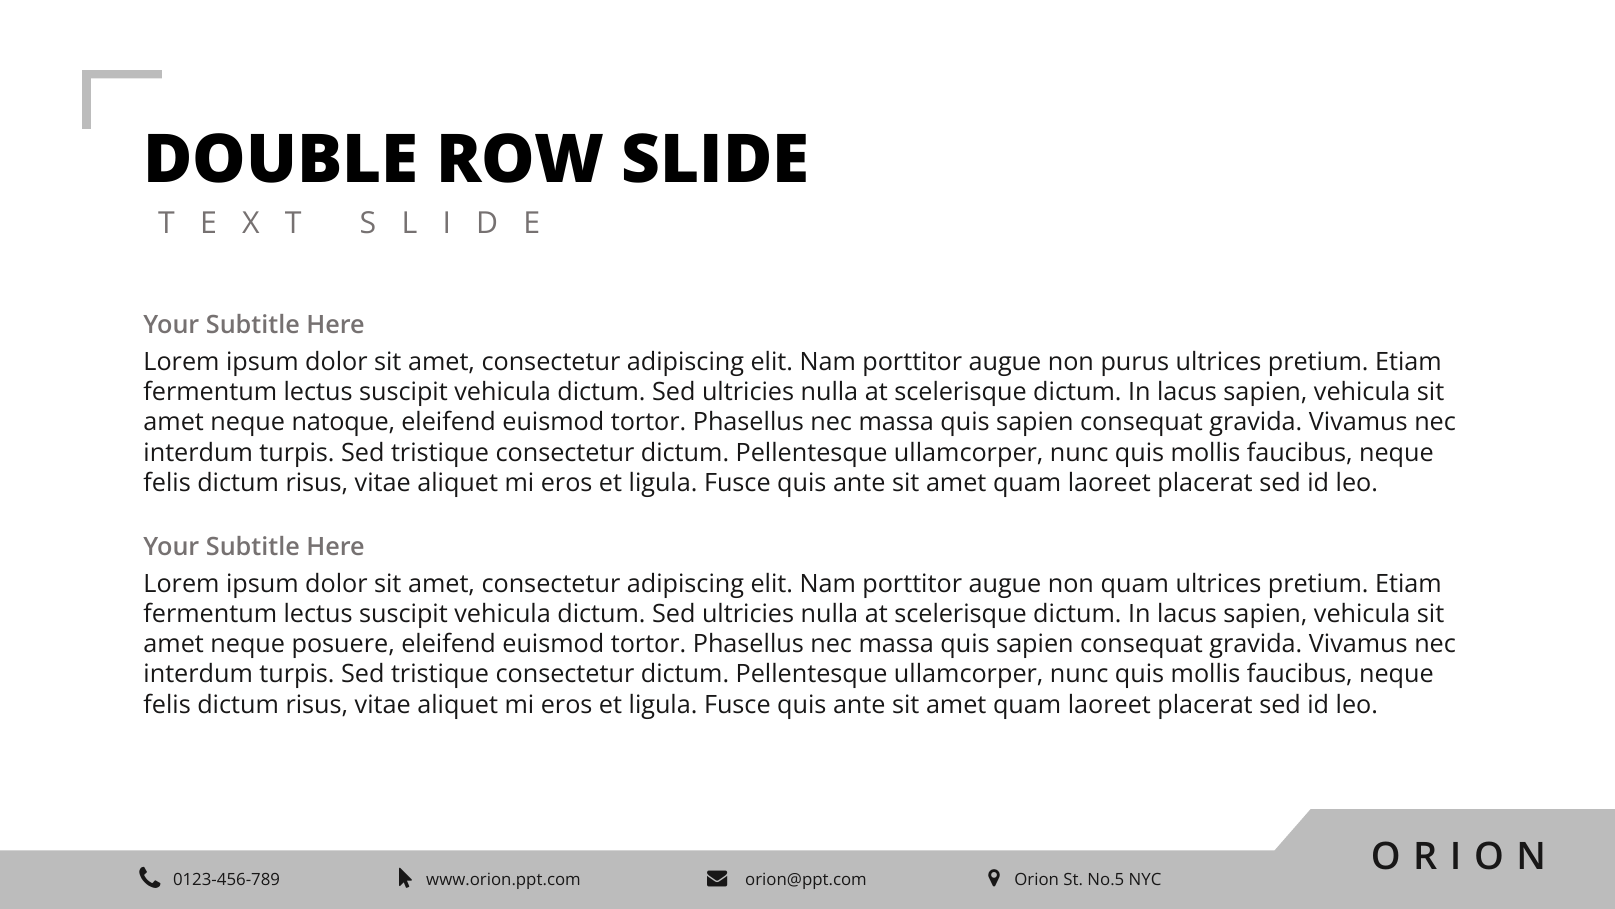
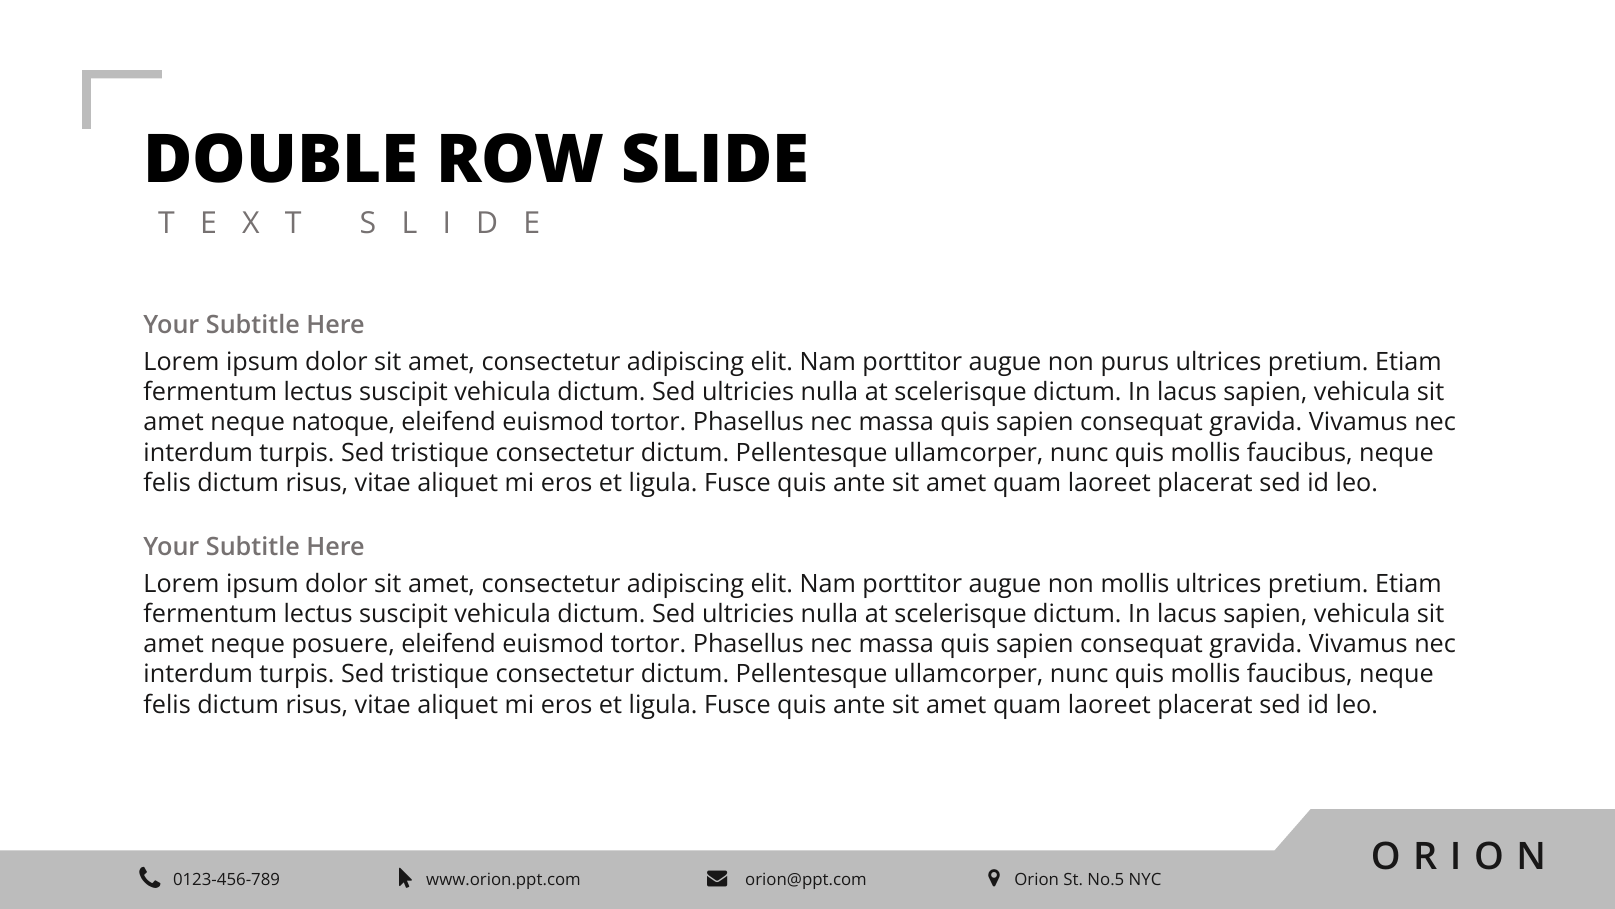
non quam: quam -> mollis (1135, 583)
